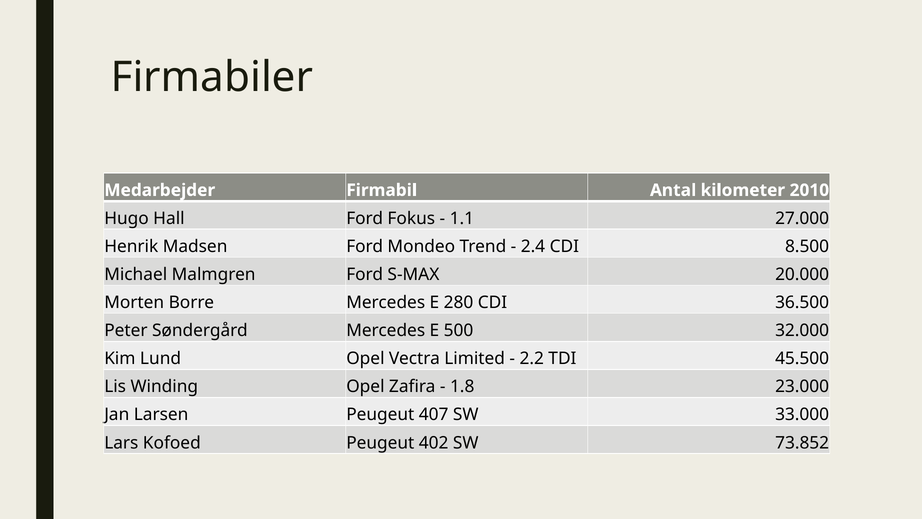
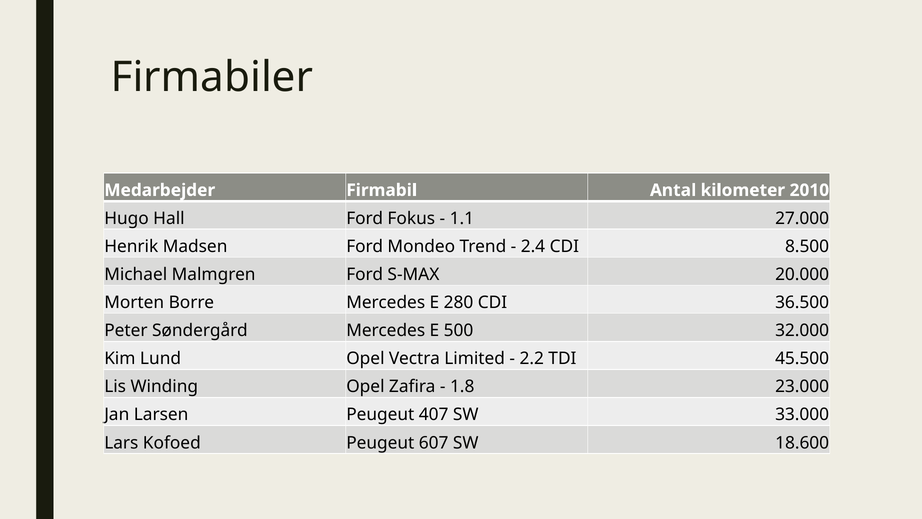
402: 402 -> 607 (434, 442)
73.852: 73.852 -> 18.600 (802, 442)
